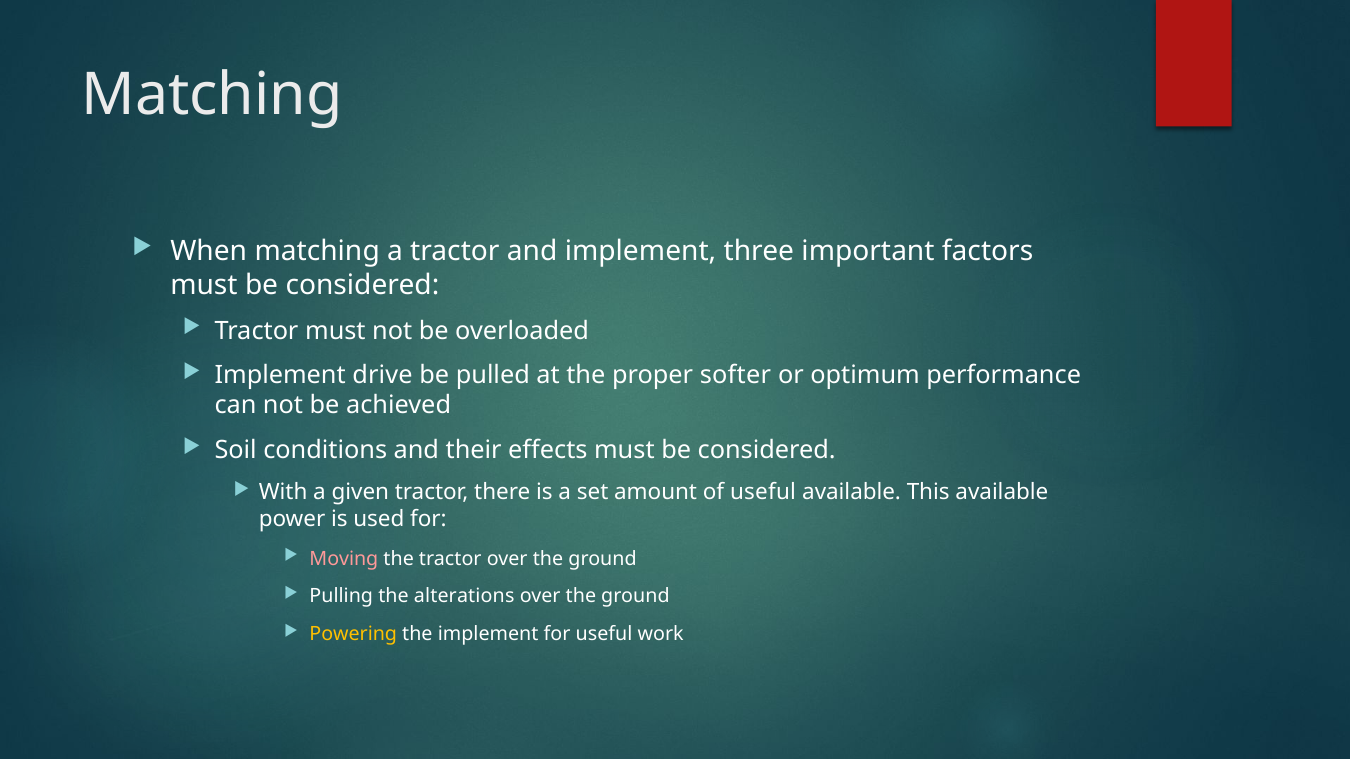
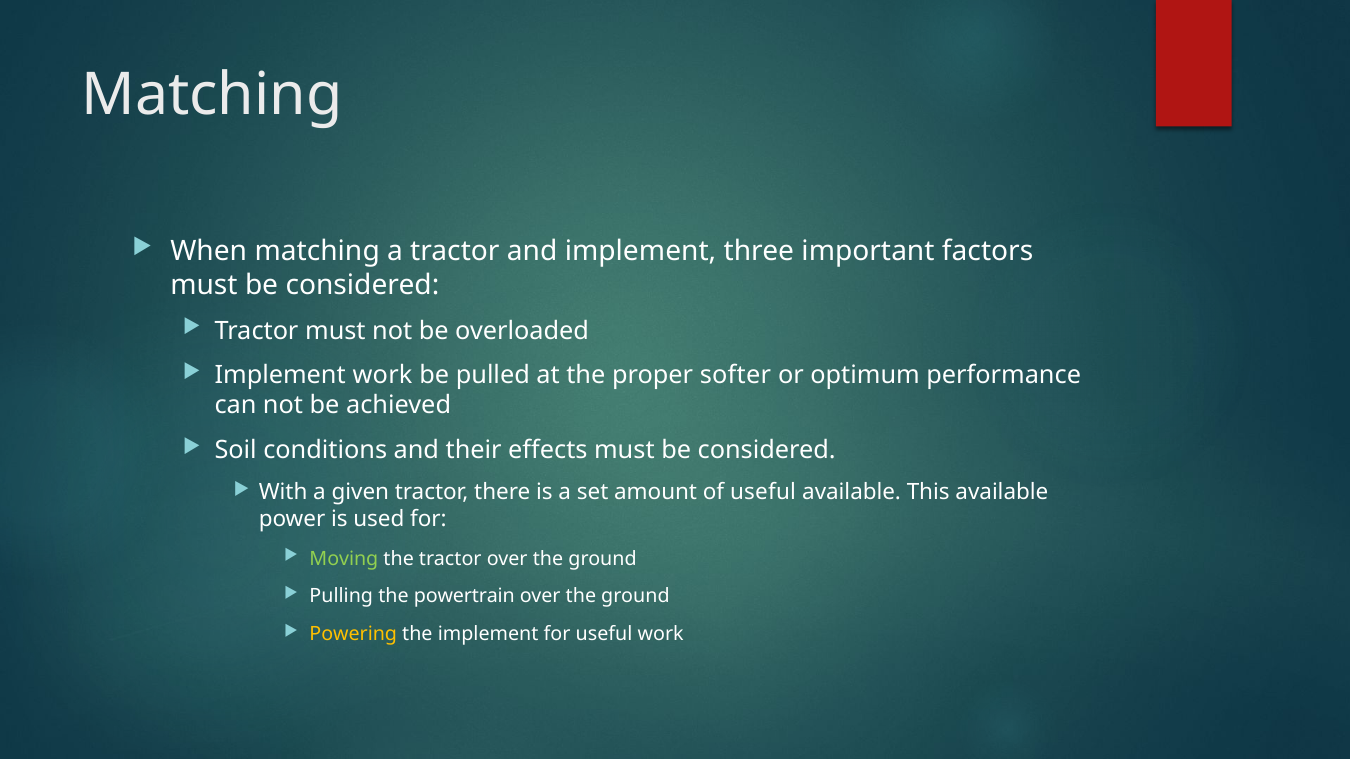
Implement drive: drive -> work (383, 375)
Moving colour: pink -> light green (344, 559)
alterations: alterations -> powertrain (464, 597)
